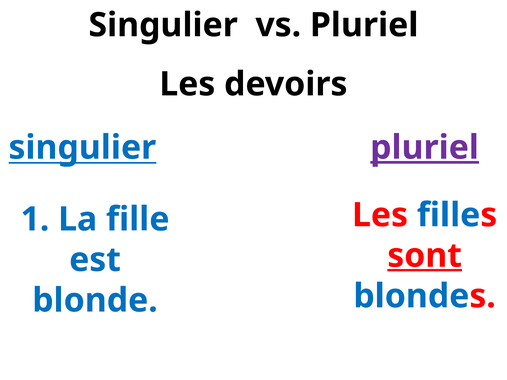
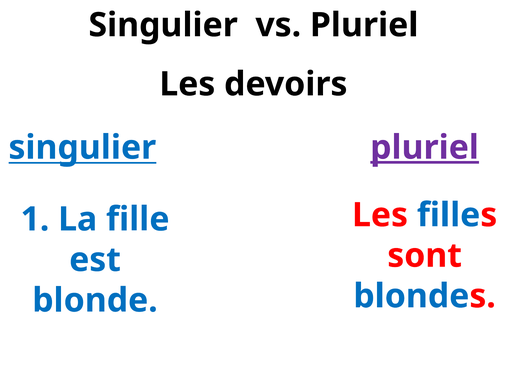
sont underline: present -> none (425, 256)
